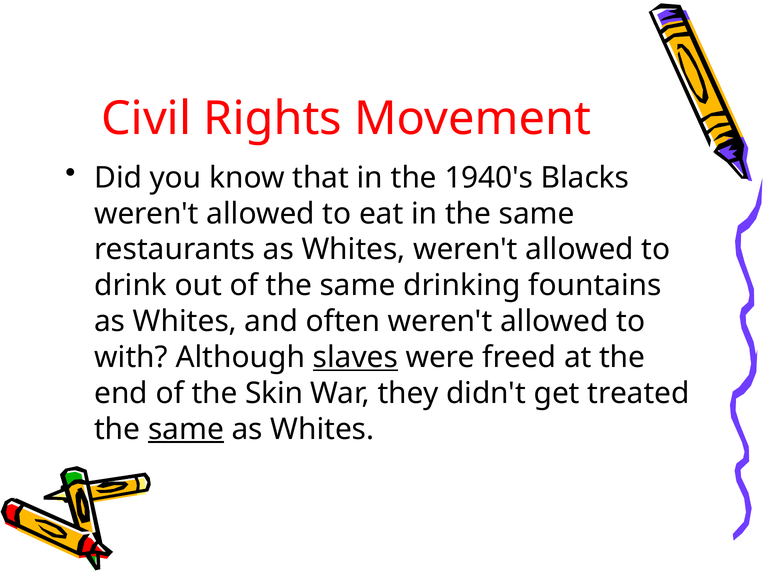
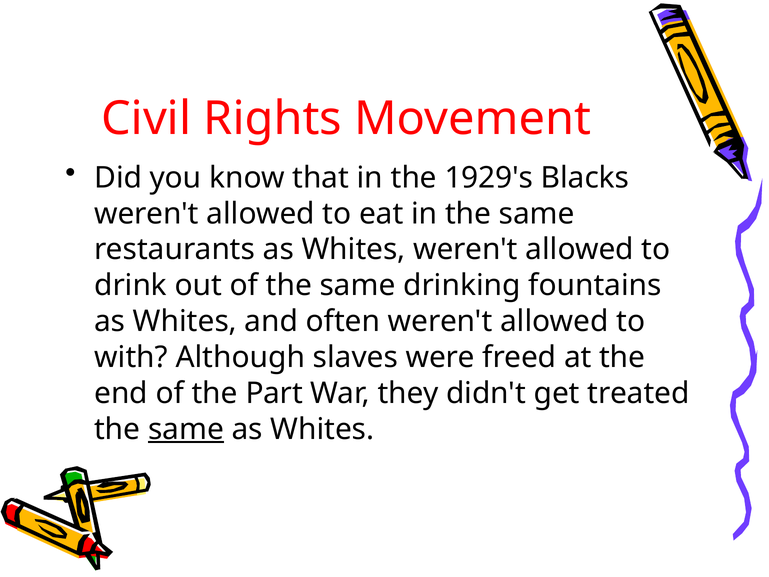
1940's: 1940's -> 1929's (489, 178)
slaves underline: present -> none (355, 357)
Skin: Skin -> Part (274, 393)
